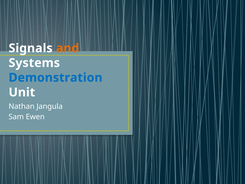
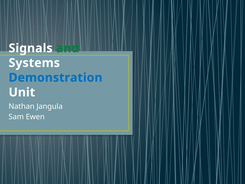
and colour: orange -> green (68, 48)
